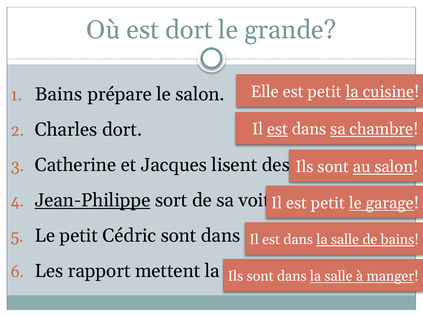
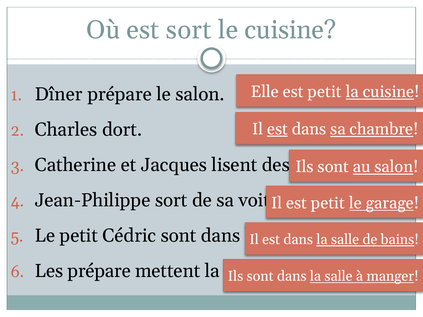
est dort: dort -> sort (189, 30)
le grande: grande -> cuisine (290, 30)
Bains: Bains -> Dîner (59, 94)
Jean-Philippe underline: present -> none (93, 200)
Les rapport: rapport -> prépare (99, 271)
